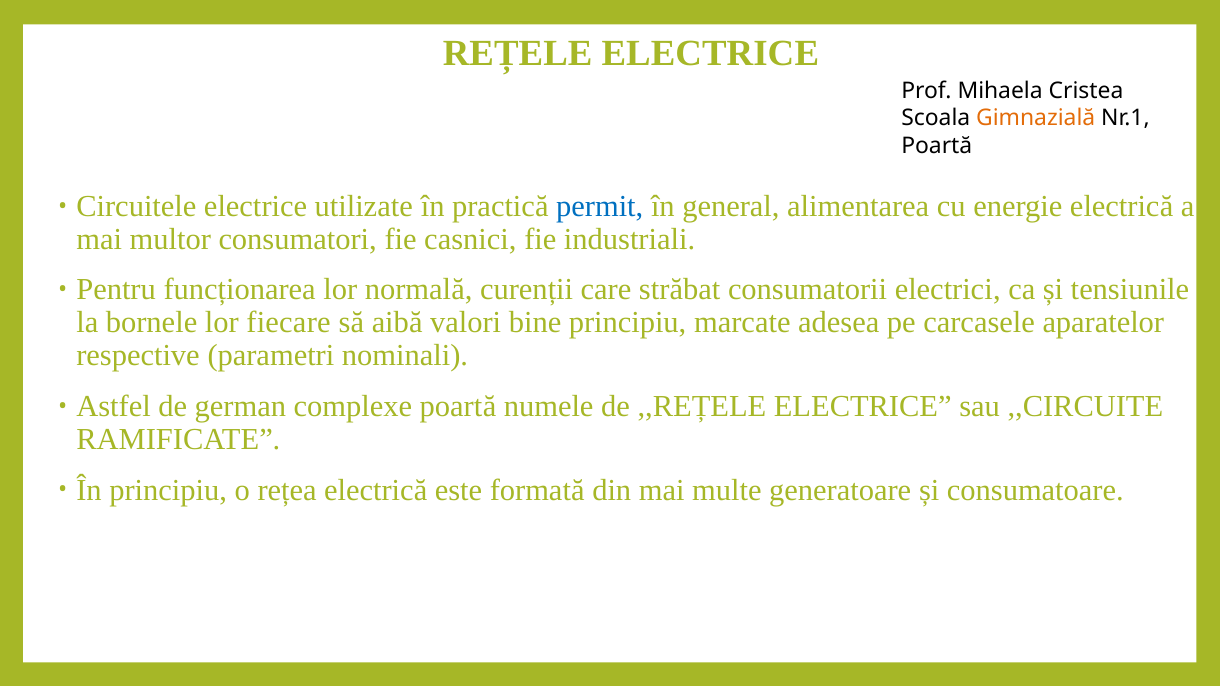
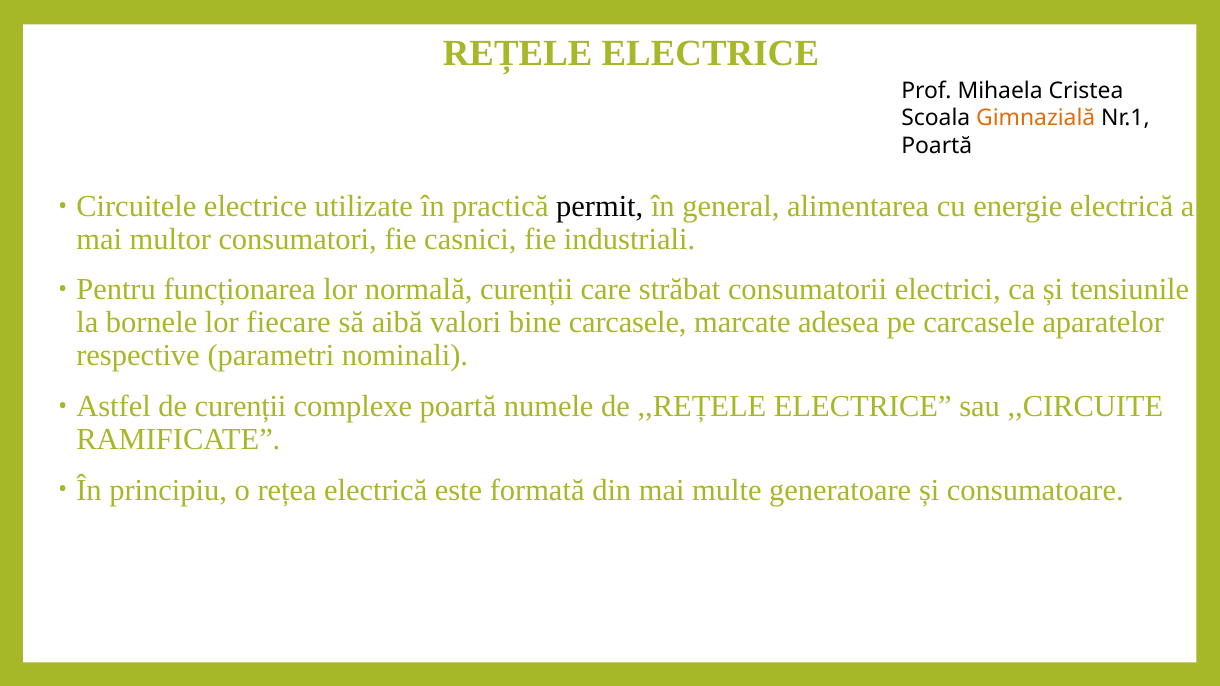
permit colour: blue -> black (600, 206)
bine principiu: principiu -> carcasele (628, 323)
de german: german -> curenții (240, 407)
